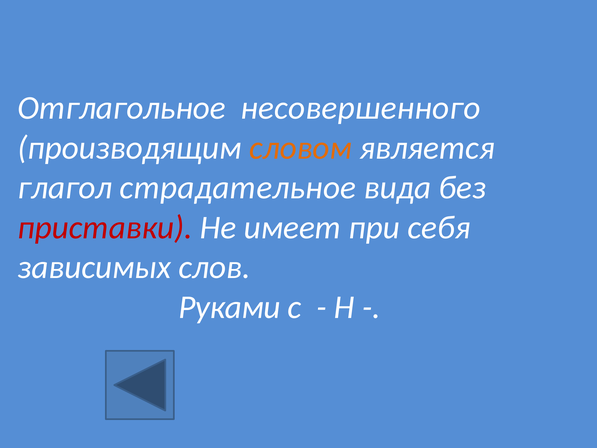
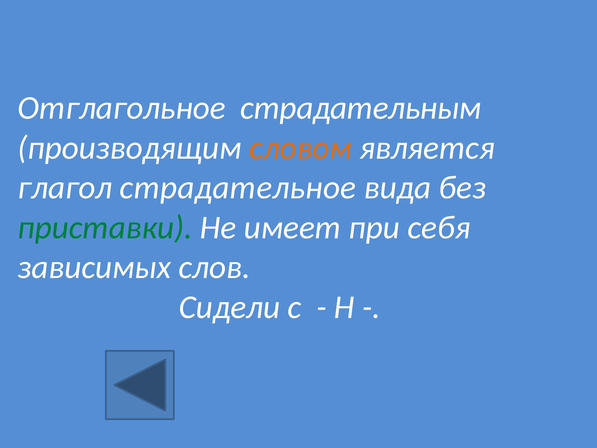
несовершенного: несовершенного -> страдательным (361, 108)
приставки colour: red -> green (105, 227)
Руками: Руками -> Сидели (229, 307)
